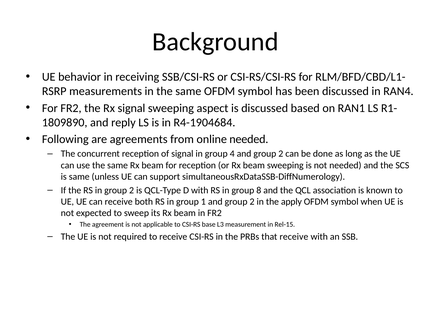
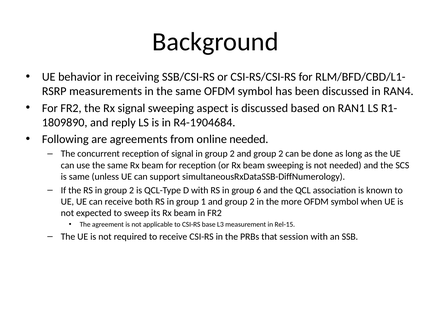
signal in group 4: 4 -> 2 (232, 154)
8: 8 -> 6 (259, 190)
apply: apply -> more (291, 202)
that receive: receive -> session (294, 237)
